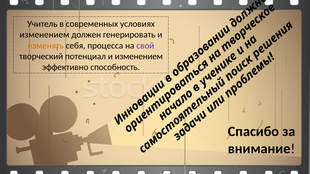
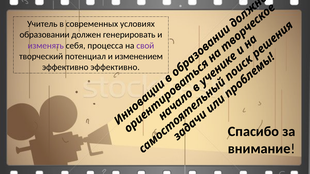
изменением: изменением -> образовании (45, 35)
изменять colour: orange -> purple (46, 46)
эффективно способность: способность -> эффективно (115, 67)
